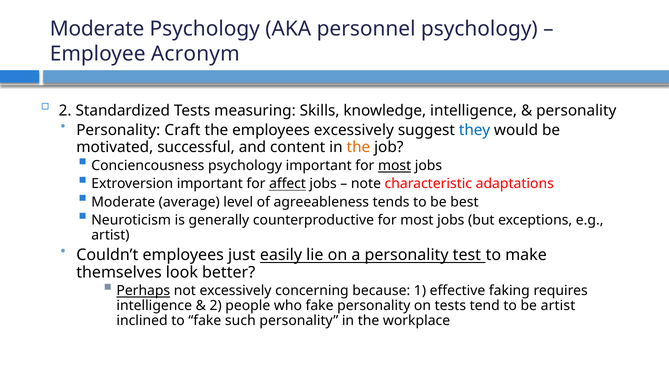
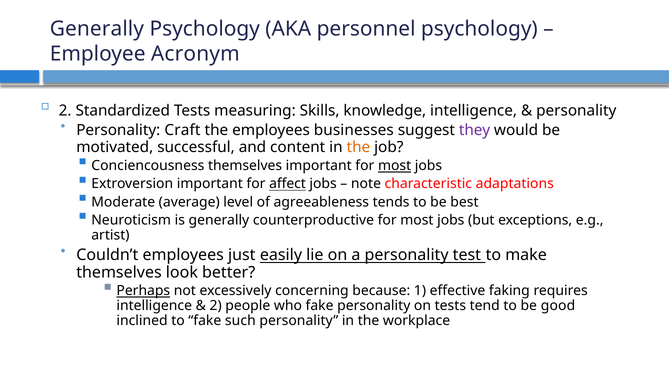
Moderate: Moderate -> Generally (97, 29)
employees excessively: excessively -> businesses (354, 131)
they colour: blue -> purple (475, 131)
Conciencousness psychology: psychology -> themselves (245, 166)
be artist: artist -> good (558, 306)
